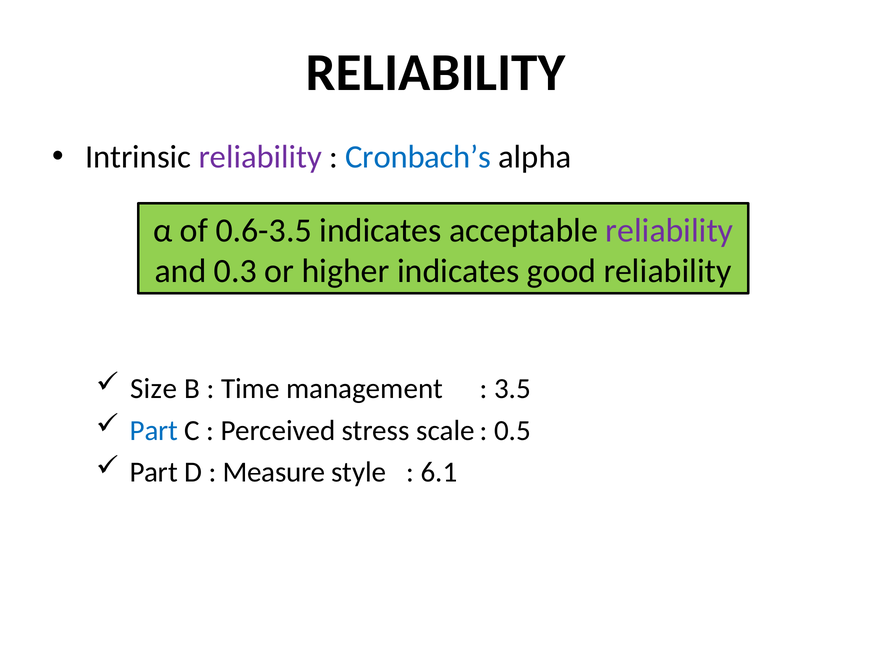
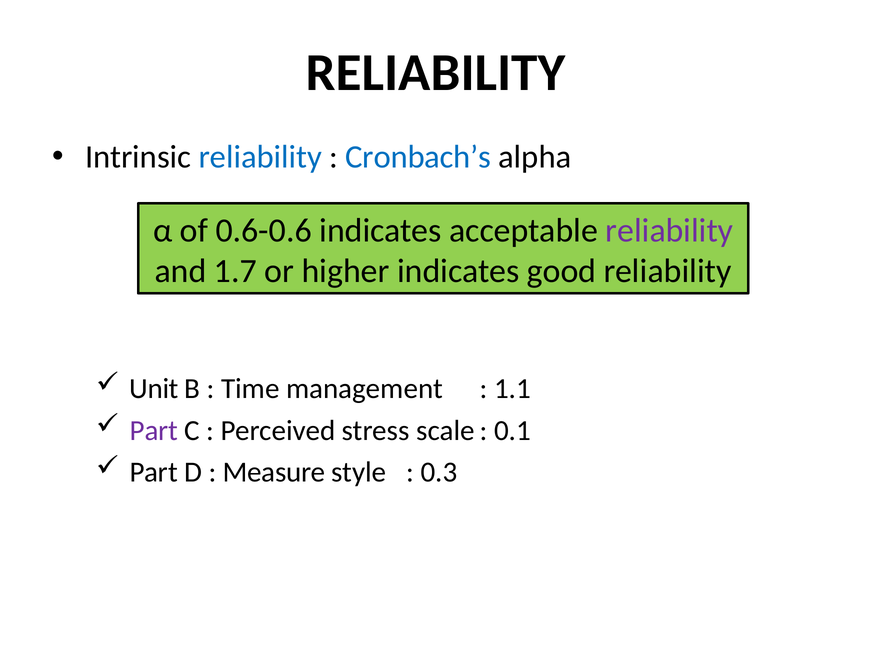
reliability colour: purple -> blue (260, 157)
0.6-3.5: 0.6-3.5 -> 0.6-0.6 (264, 230)
0.3: 0.3 -> 1.7 (235, 271)
Size: Size -> Unit (154, 389)
3.5: 3.5 -> 1.1 (513, 389)
Part colour: blue -> purple (154, 431)
0.5: 0.5 -> 0.1 (513, 431)
6.1: 6.1 -> 0.3 (439, 472)
